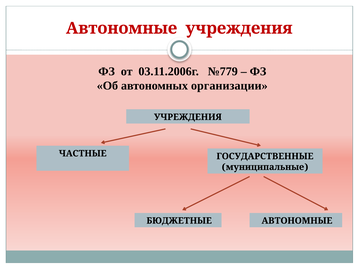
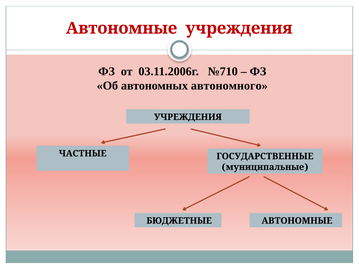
№779: №779 -> №710 (223, 71)
организации: организации -> автономного (229, 86)
